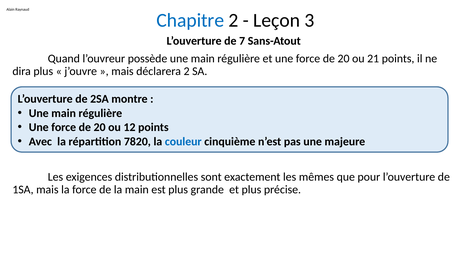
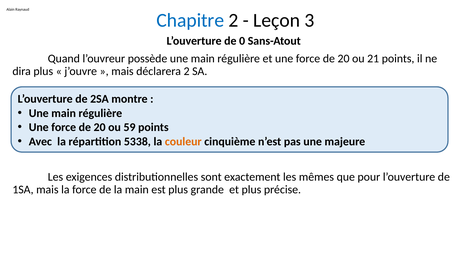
7: 7 -> 0 (242, 41)
12: 12 -> 59 (130, 127)
7820: 7820 -> 5338 (137, 141)
couleur colour: blue -> orange (183, 141)
